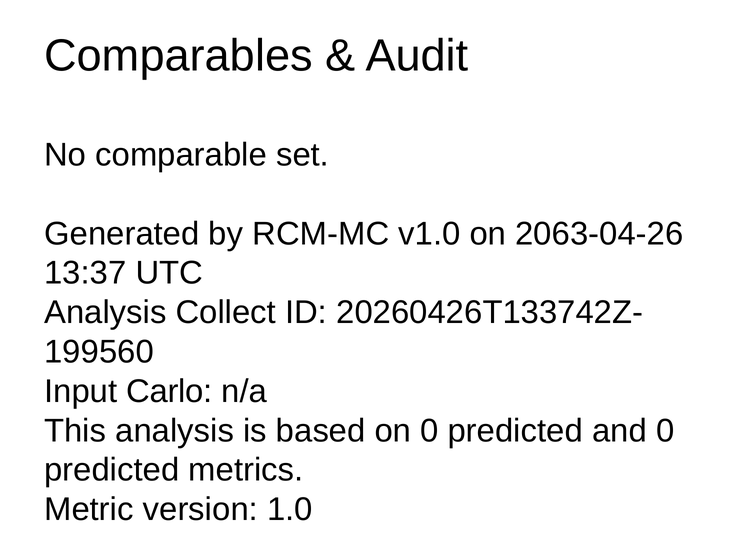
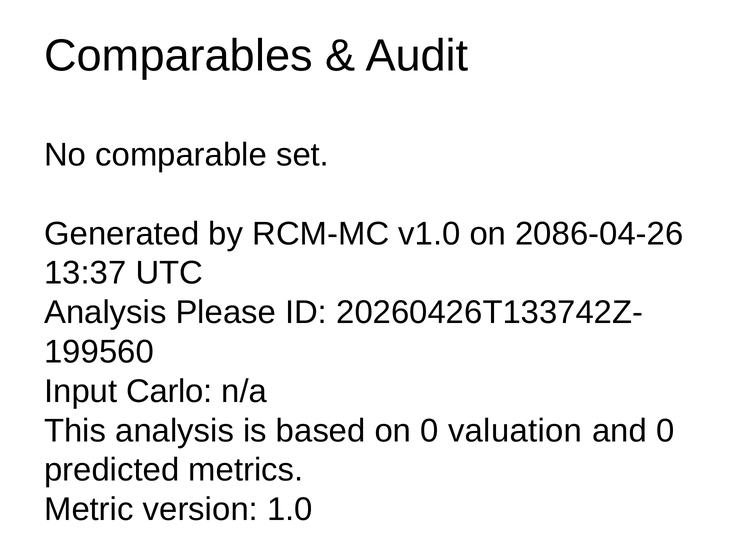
2063-04-26: 2063-04-26 -> 2086-04-26 (599, 234)
Collect: Collect -> Please (226, 313)
on 0 predicted: predicted -> valuation (515, 431)
